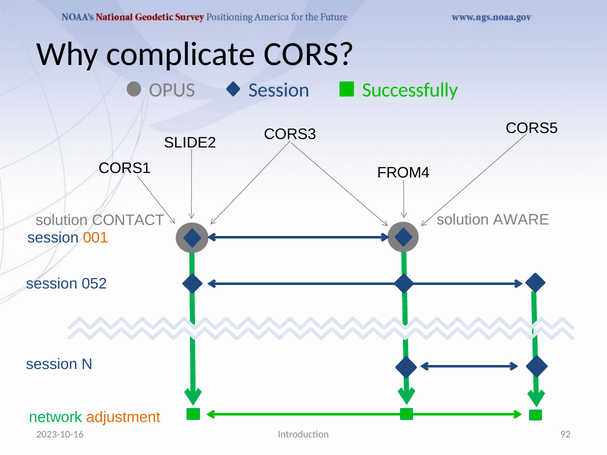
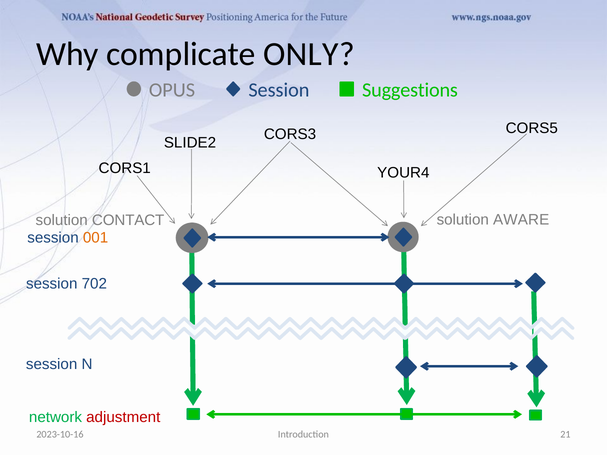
CORS: CORS -> ONLY (309, 54)
Successfully: Successfully -> Suggestions (410, 90)
FROM4: FROM4 -> YOUR4 (403, 173)
052: 052 -> 702 (94, 284)
adjustment colour: orange -> red (123, 417)
92: 92 -> 21 (565, 435)
